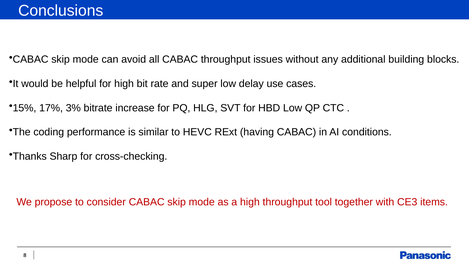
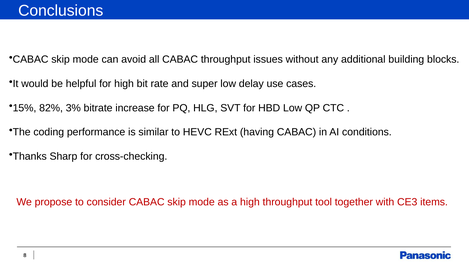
17%: 17% -> 82% (51, 108)
